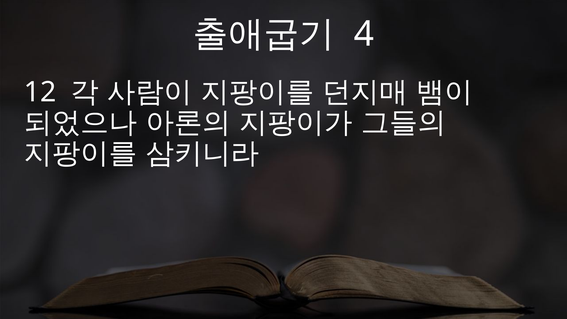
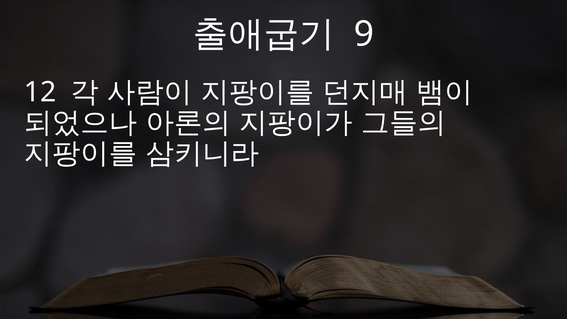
4: 4 -> 9 (364, 34)
